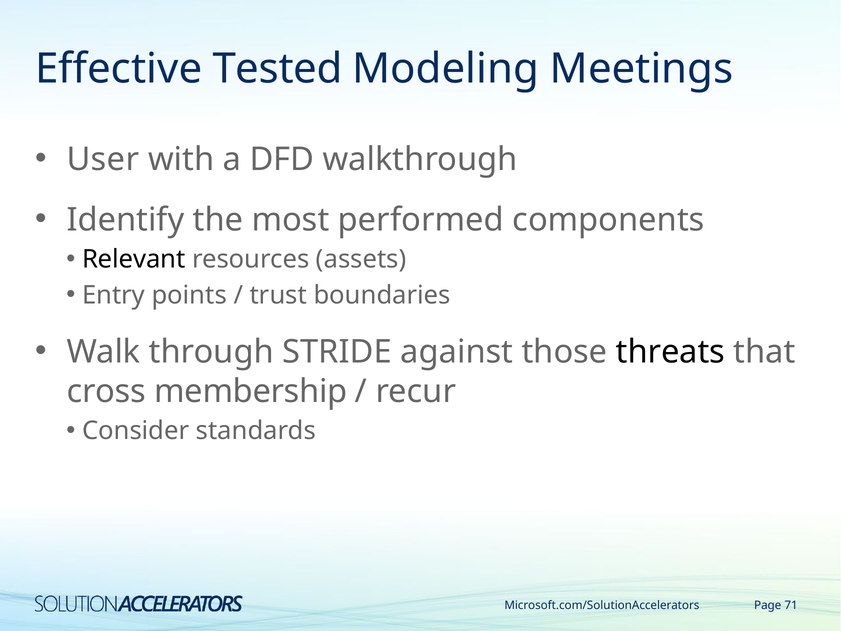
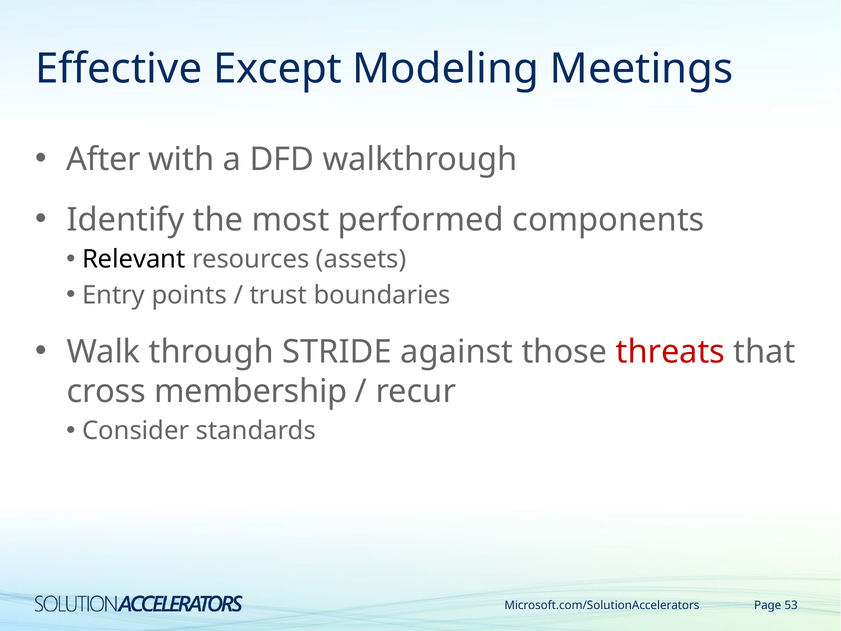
Tested: Tested -> Except (277, 69)
User: User -> After (103, 159)
threats colour: black -> red (670, 352)
71: 71 -> 53 (791, 605)
